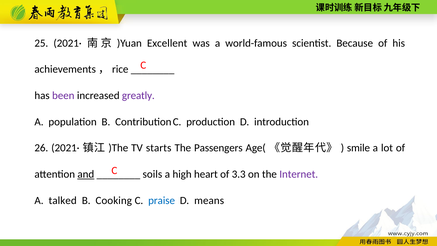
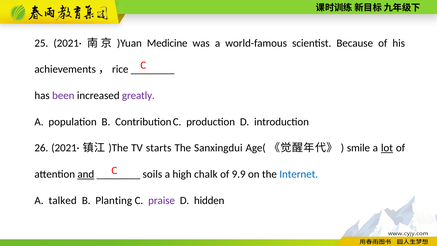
Excellent: Excellent -> Medicine (167, 43)
Passengers: Passengers -> Sanxingdui (218, 148)
lot underline: none -> present (387, 148)
heart: heart -> chalk (206, 174)
3.3: 3.3 -> 9.9 (239, 174)
Internet colour: purple -> blue (299, 174)
Cooking: Cooking -> Planting (114, 200)
praise colour: blue -> purple (162, 200)
means: means -> hidden (209, 200)
